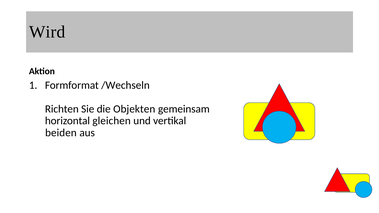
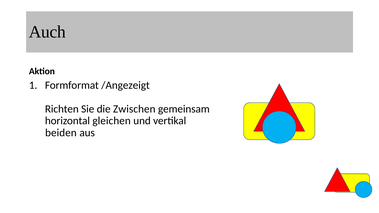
Wird: Wird -> Auch (47, 32)
/Wechseln: /Wechseln -> /Angezeigt (125, 85)
Objekten: Objekten -> Zwischen (134, 109)
